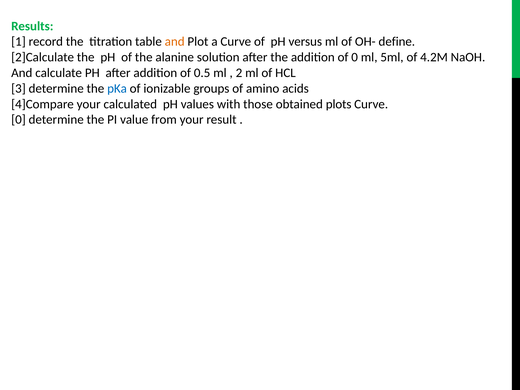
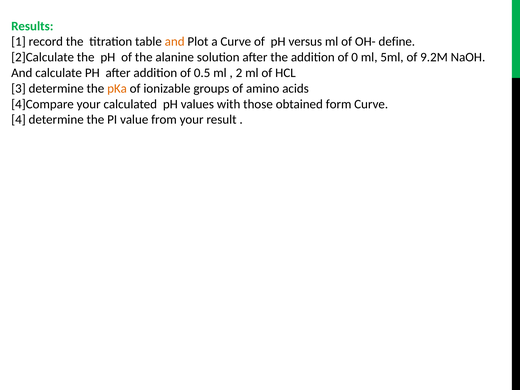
4.2M: 4.2M -> 9.2M (434, 57)
pKa colour: blue -> orange (117, 88)
plots: plots -> form (339, 104)
0: 0 -> 4 (19, 120)
